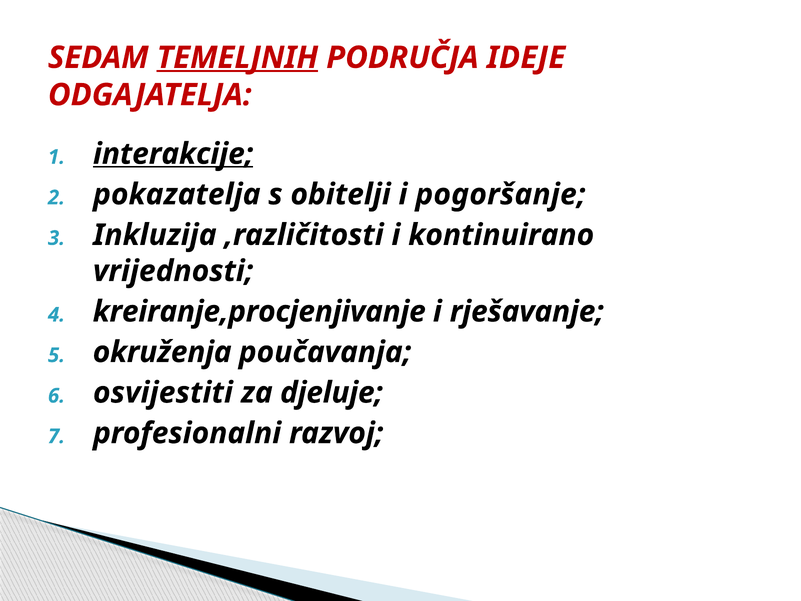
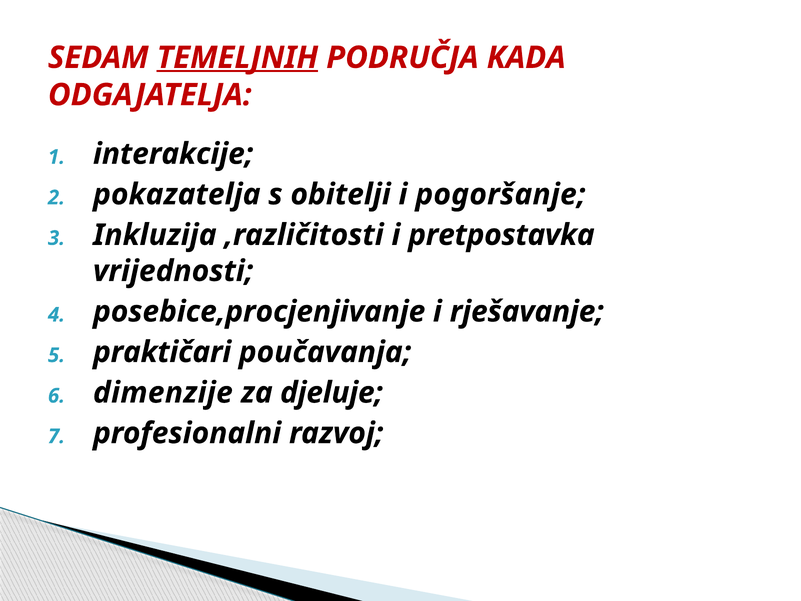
IDEJE: IDEJE -> KADA (526, 58)
interakcije underline: present -> none (173, 154)
kontinuirano: kontinuirano -> pretpostavka (501, 235)
kreiranje,procjenjivanje: kreiranje,procjenjivanje -> posebice,procjenjivanje (259, 311)
okruženja: okruženja -> praktičari (162, 352)
osvijestiti: osvijestiti -> dimenzije (163, 393)
